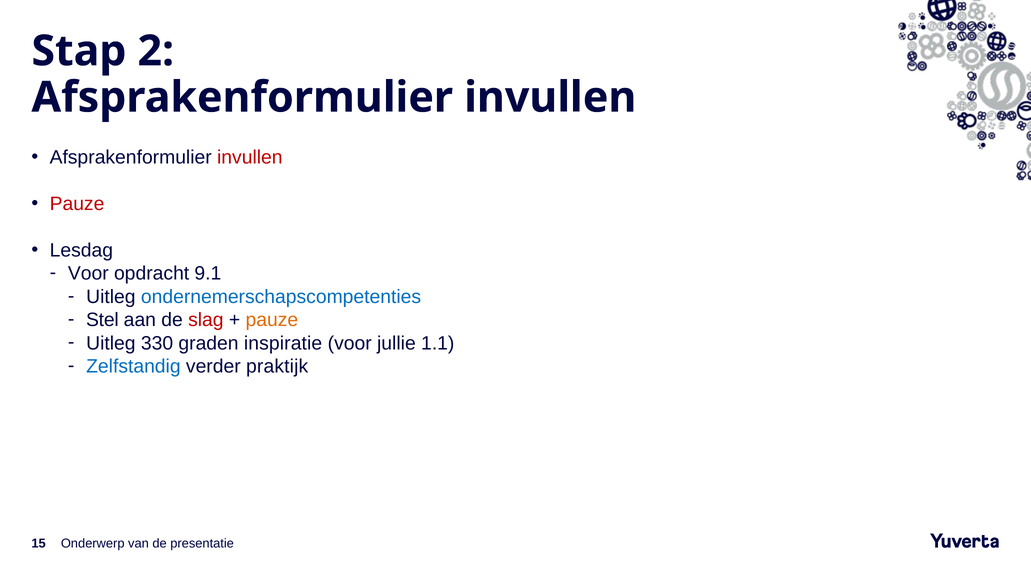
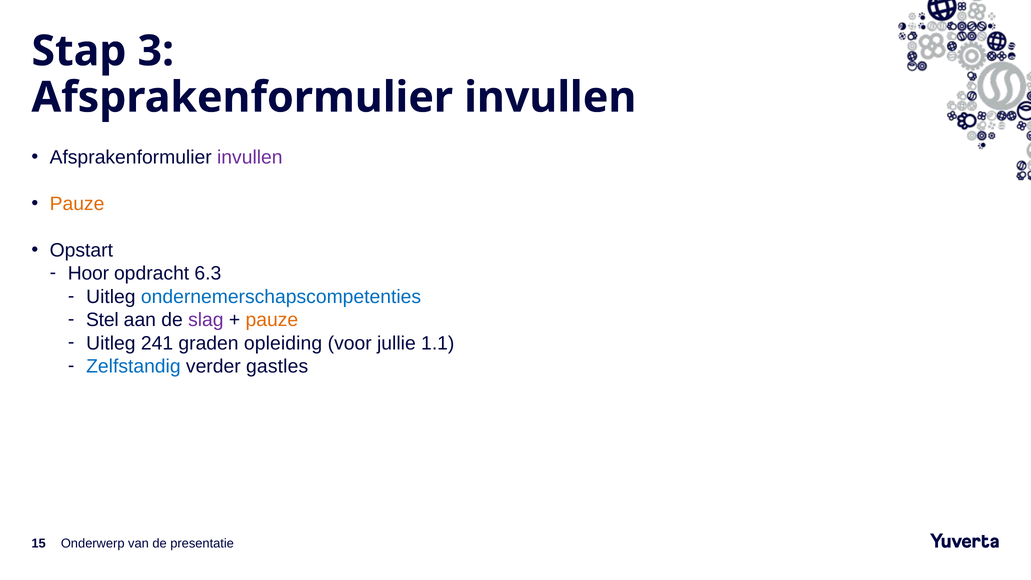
2: 2 -> 3 (156, 51)
invullen colour: red -> purple (250, 158)
Pauze colour: red -> orange (77, 204)
Lesdag: Lesdag -> Opstart (81, 250)
Voor: Voor -> Hoor (88, 274)
9.1: 9.1 -> 6.3 (208, 274)
slag colour: red -> purple (206, 320)
330: 330 -> 241 (157, 343)
inspiratie: inspiratie -> opleiding (283, 343)
praktijk: praktijk -> gastles (277, 366)
